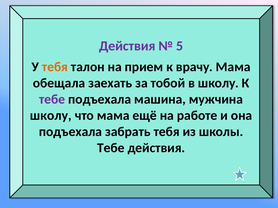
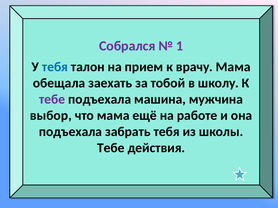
Действия: Действия -> Собрался (127, 46)
5: 5 -> 1 (180, 46)
тебя colour: orange -> blue (55, 67)
школу: школу -> выбор (51, 116)
